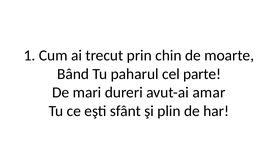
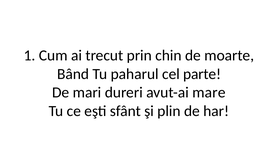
amar: amar -> mare (209, 93)
